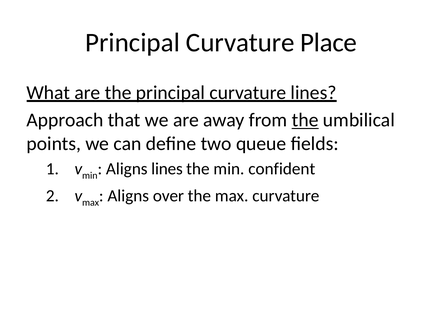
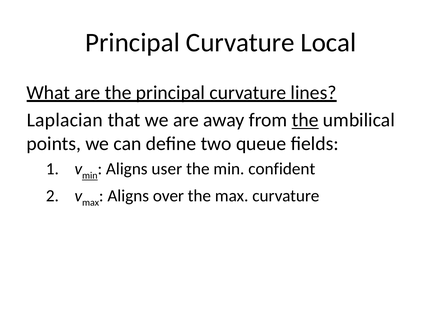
Place: Place -> Local (328, 43)
Approach: Approach -> Laplacian (65, 120)
min underline: none -> present (90, 176)
Aligns lines: lines -> user (167, 169)
